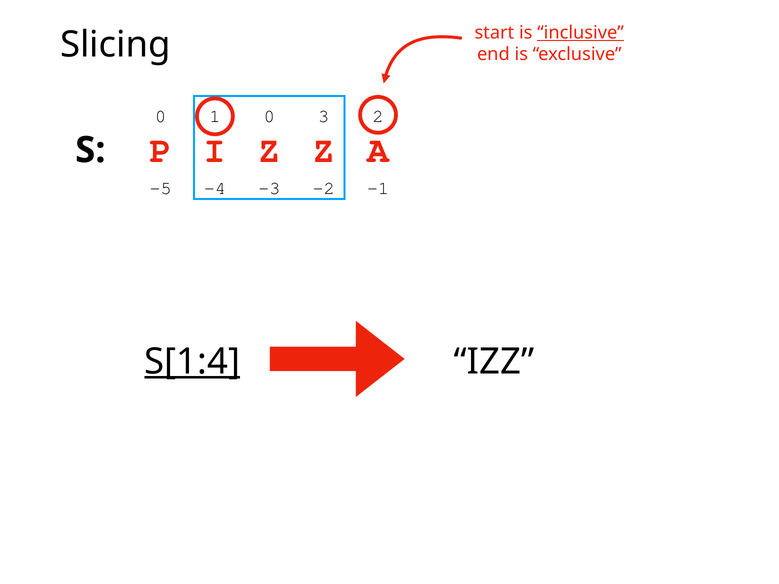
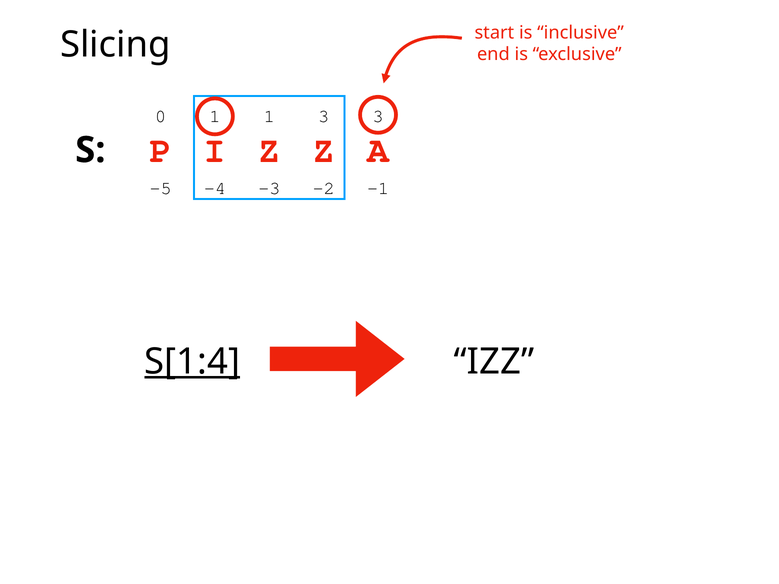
inclusive underline: present -> none (581, 33)
1 0: 0 -> 1 (269, 116)
3 2: 2 -> 3 (378, 116)
